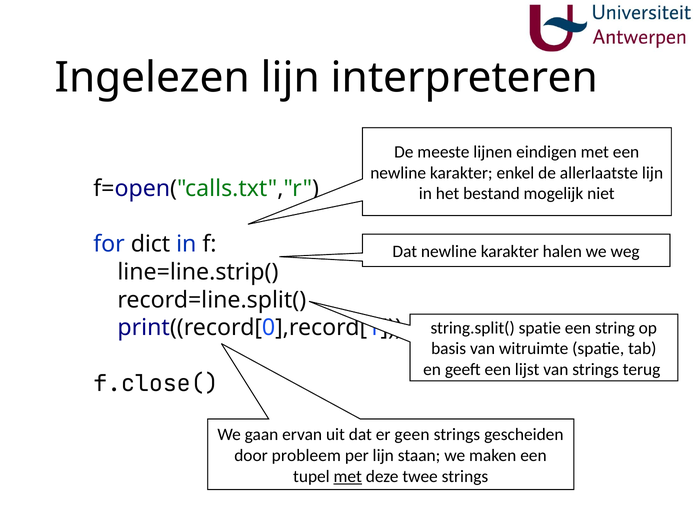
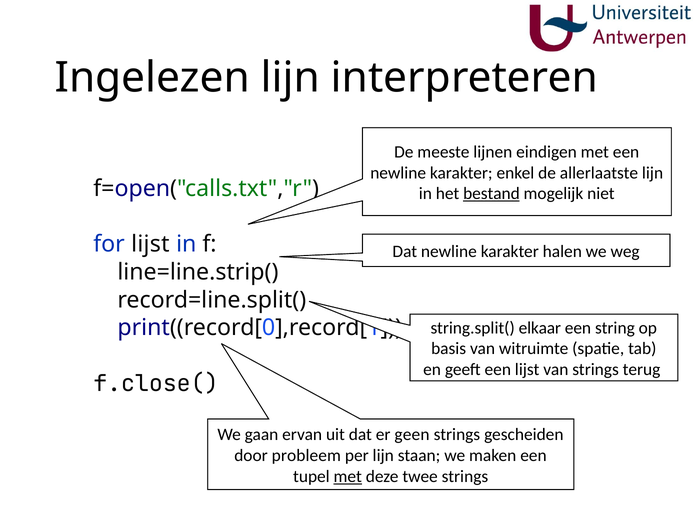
bestand underline: none -> present (491, 193)
for dict: dict -> lijst (150, 244)
string.split( spatie: spatie -> elkaar (540, 327)
